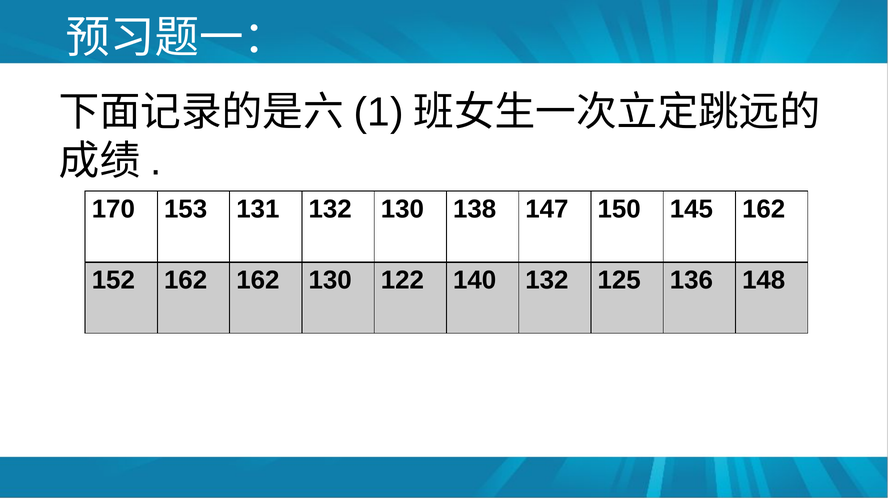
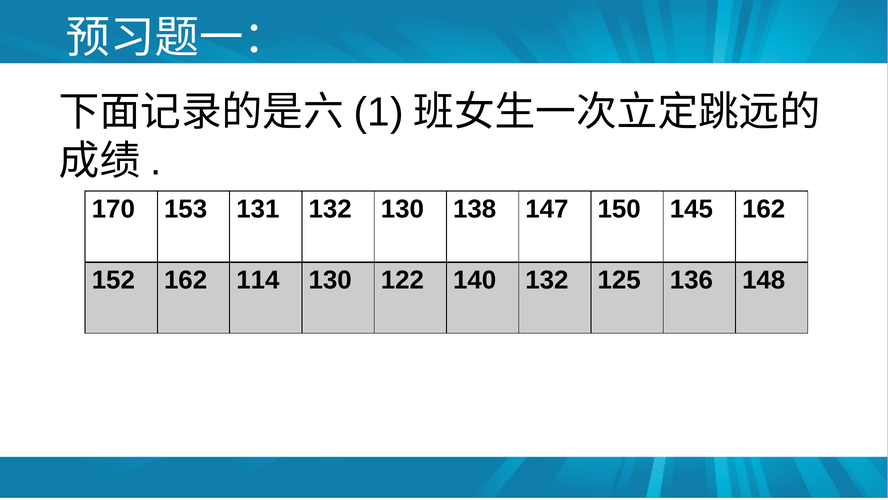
162 162: 162 -> 114 (258, 280)
